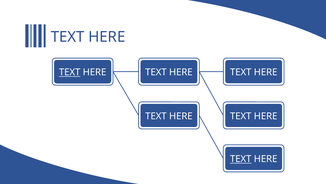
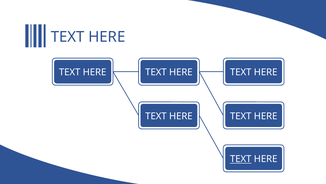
TEXT underline: present -> none (70, 72)
